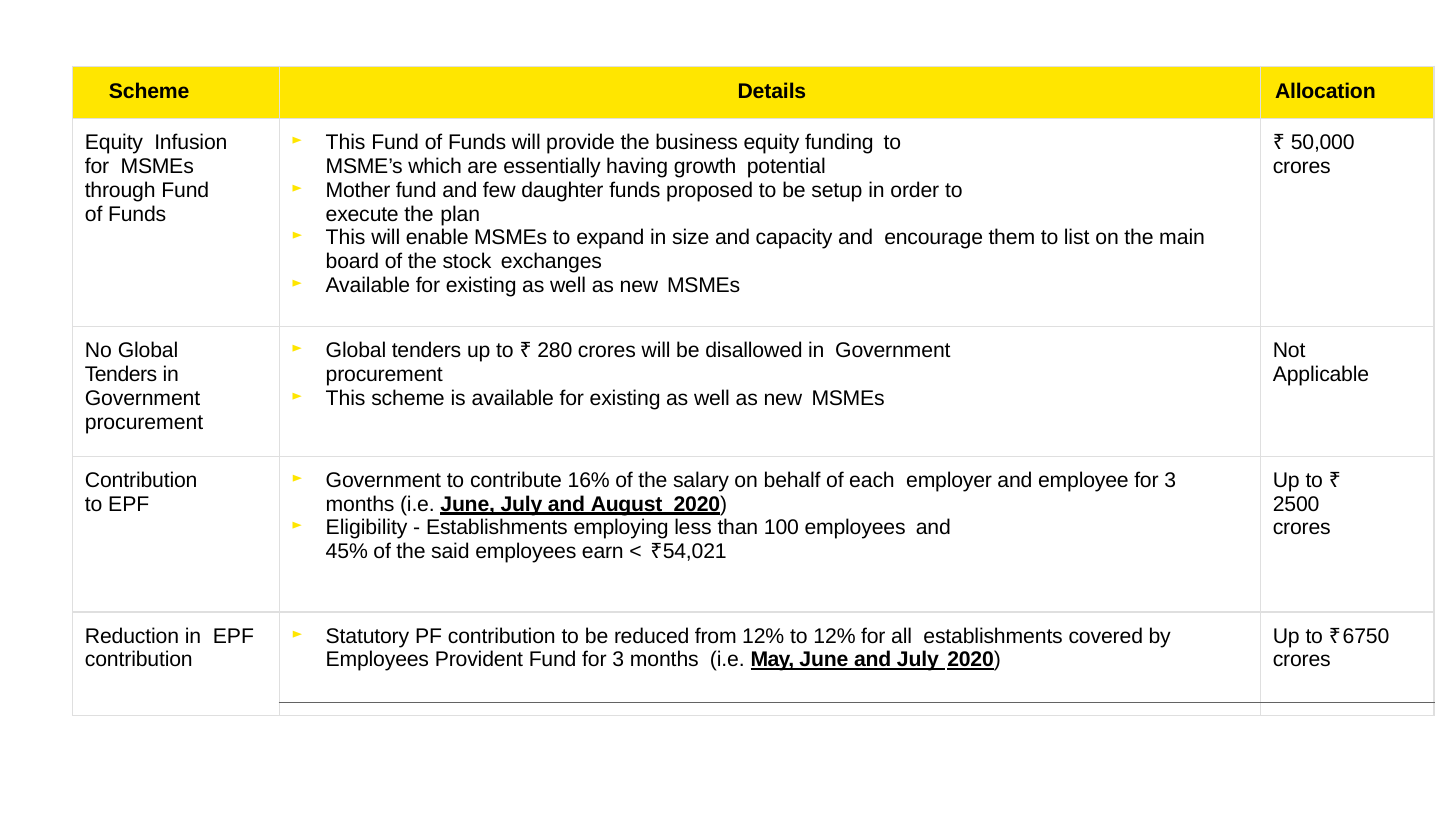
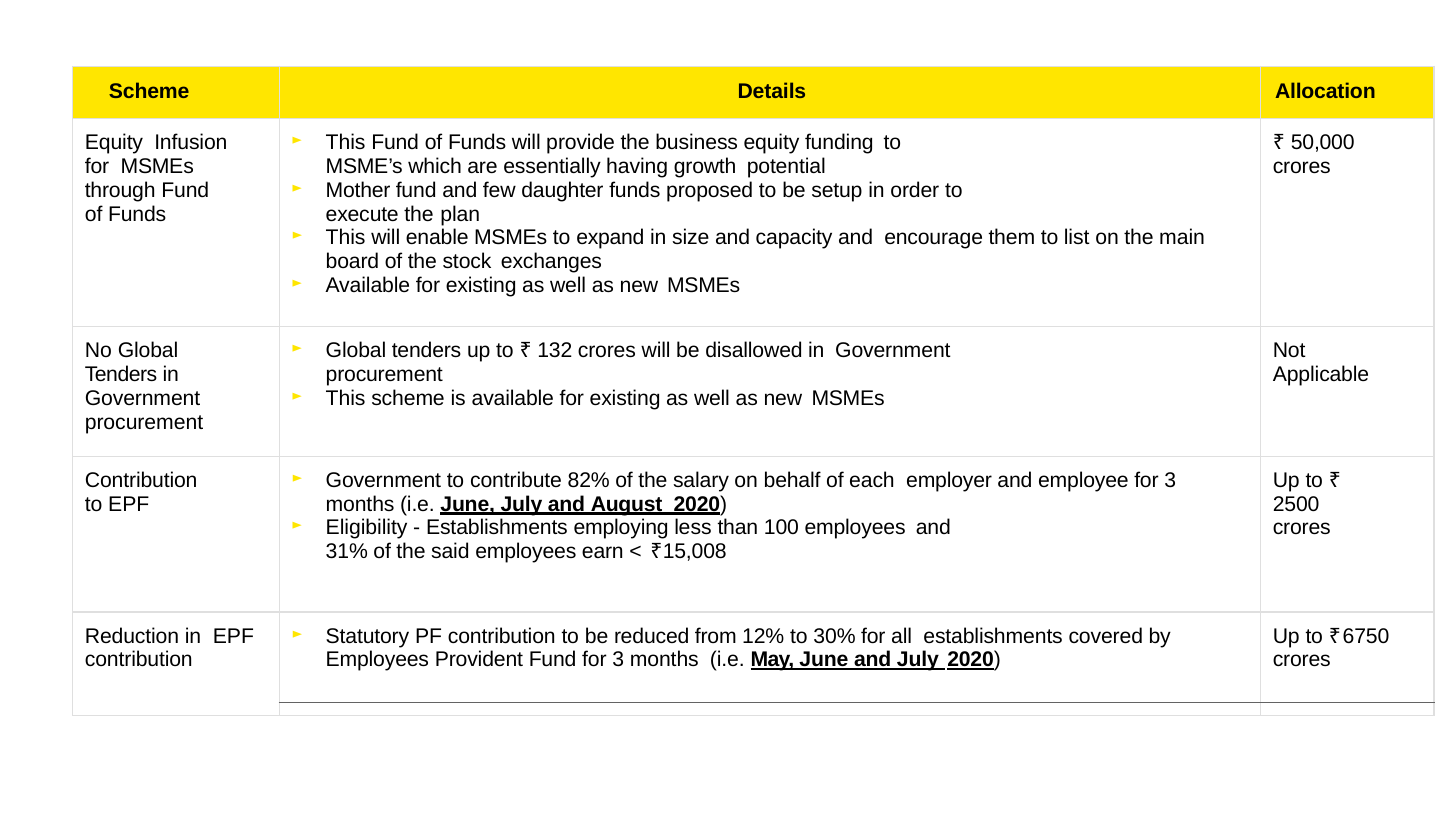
280: 280 -> 132 (555, 351)
16%: 16% -> 82% (589, 480)
45%: 45% -> 31% (347, 552)
54,021: 54,021 -> 15,008 (695, 552)
to 12%: 12% -> 30% (835, 636)
